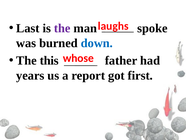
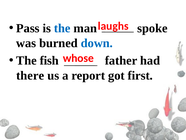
Last: Last -> Pass (28, 28)
the colour: purple -> blue (62, 28)
this: this -> fish (49, 60)
years: years -> there (30, 75)
